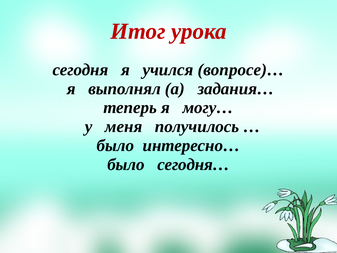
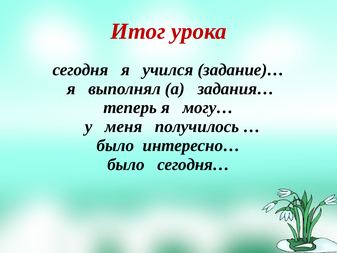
вопросе)…: вопросе)… -> задание)… (241, 70)
